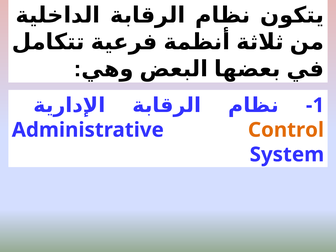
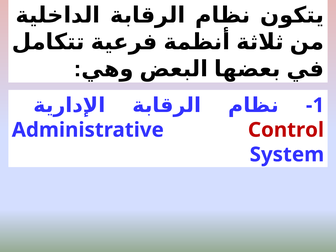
Control colour: orange -> red (286, 130)
